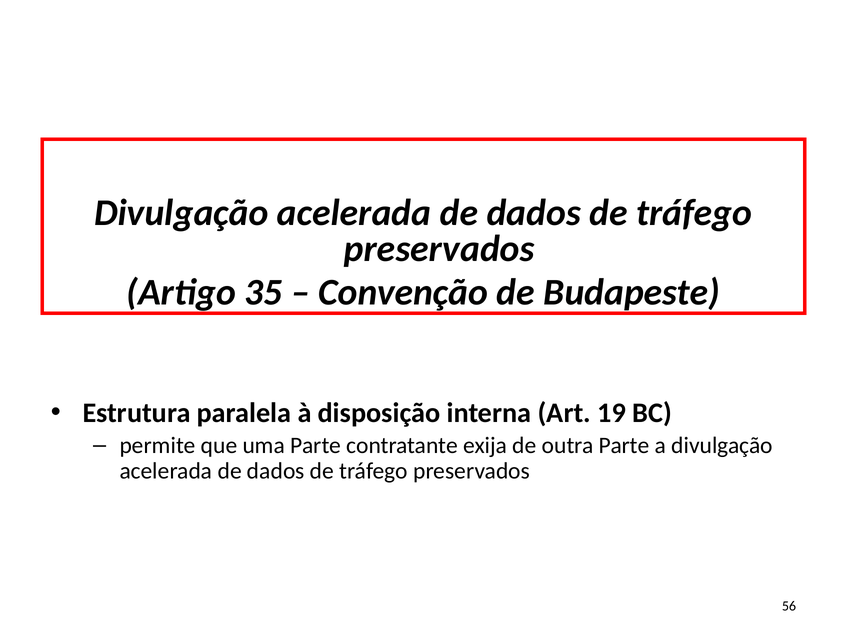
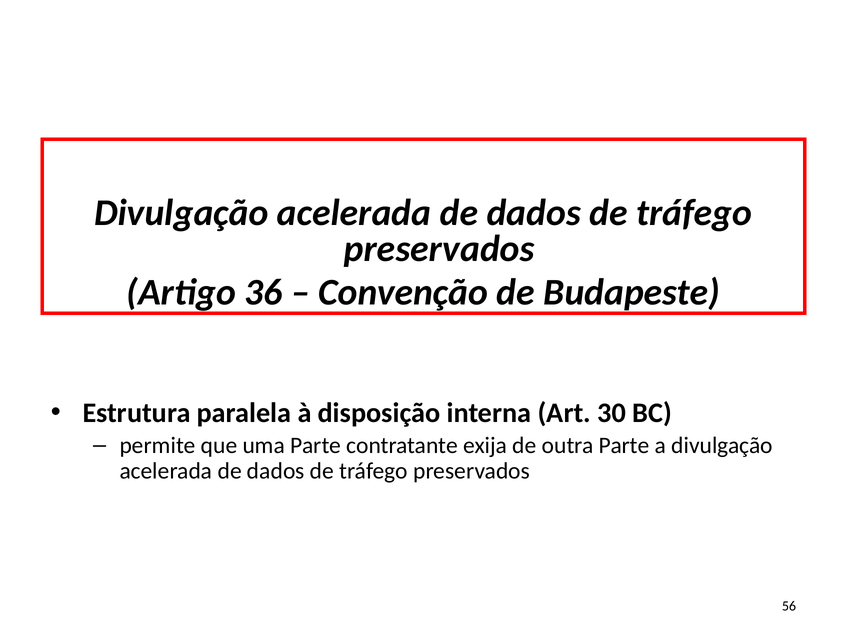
35: 35 -> 36 (263, 293)
19: 19 -> 30 (612, 413)
